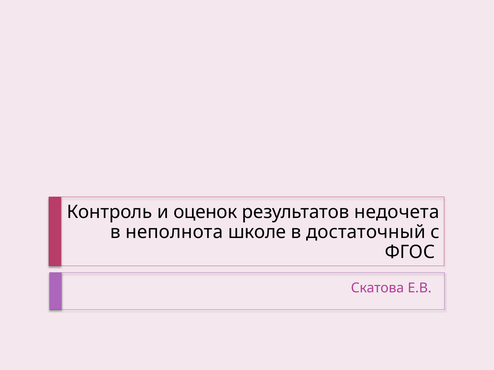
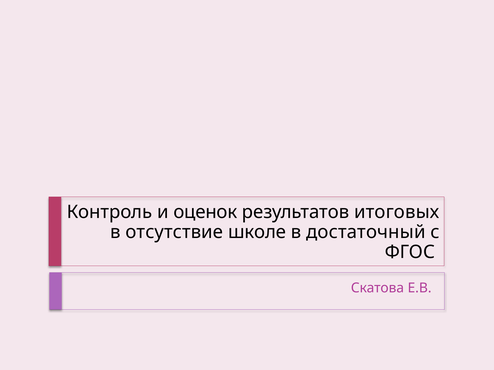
недочета: недочета -> итоговых (397, 212)
неполнота: неполнота -> отсутствие (174, 232)
